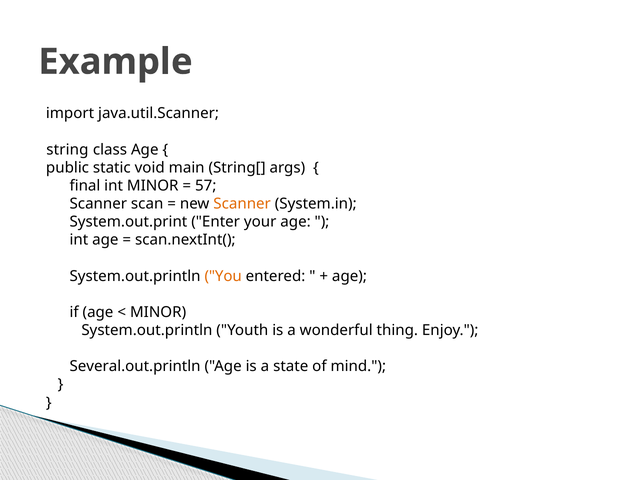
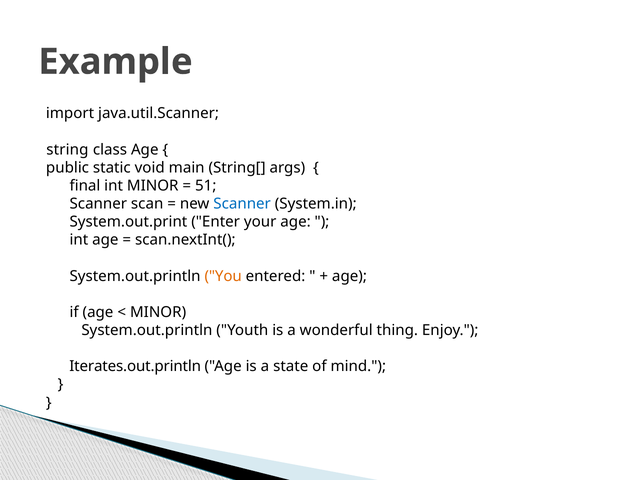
57: 57 -> 51 (206, 186)
Scanner colour: orange -> blue (242, 204)
Several.out.println: Several.out.println -> Iterates.out.println (135, 366)
